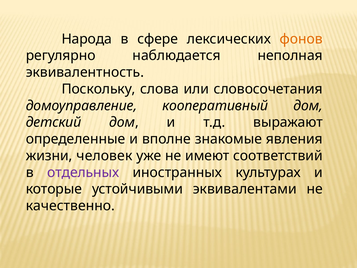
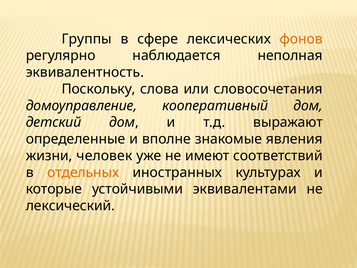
Народа: Народа -> Группы (87, 39)
отдельных colour: purple -> orange (83, 172)
качественно: качественно -> лексический (70, 206)
